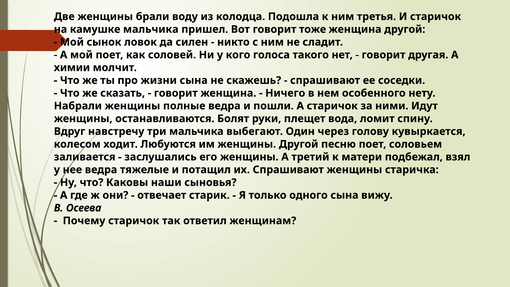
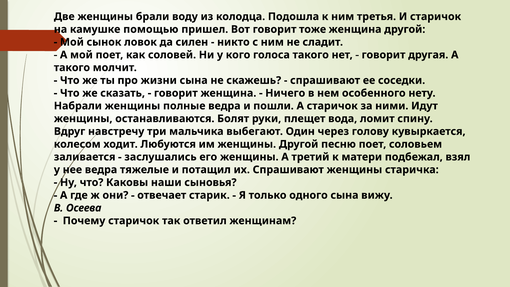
камушке мальчика: мальчика -> помощью (151, 29)
химии: химии -> такого (72, 68)
